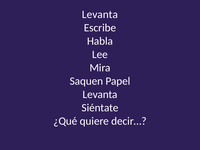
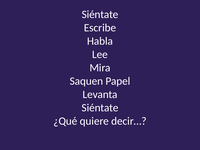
Levanta: Levanta -> Siéntate (100, 14)
